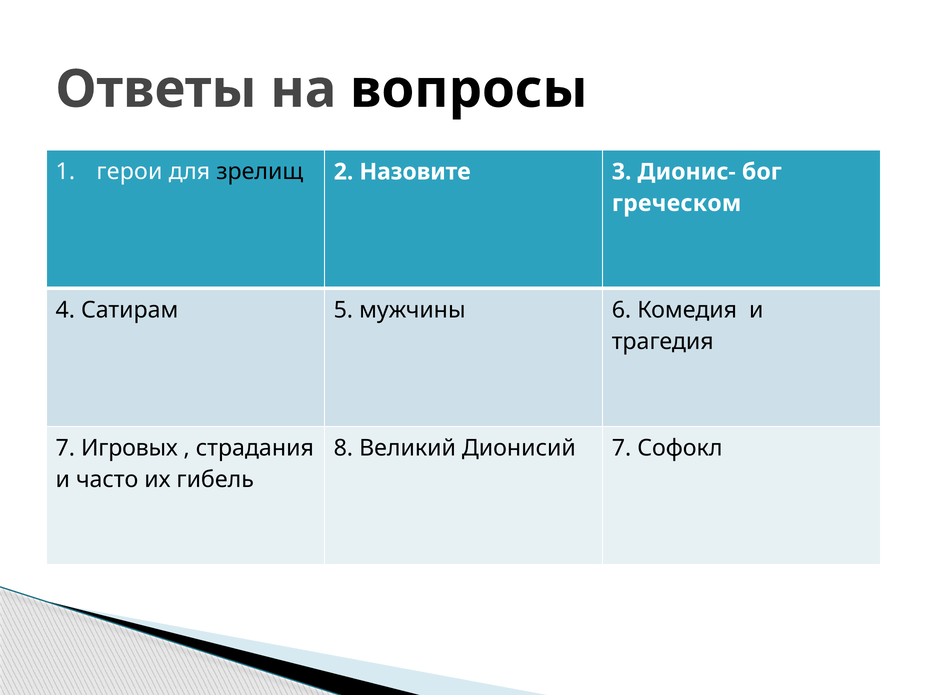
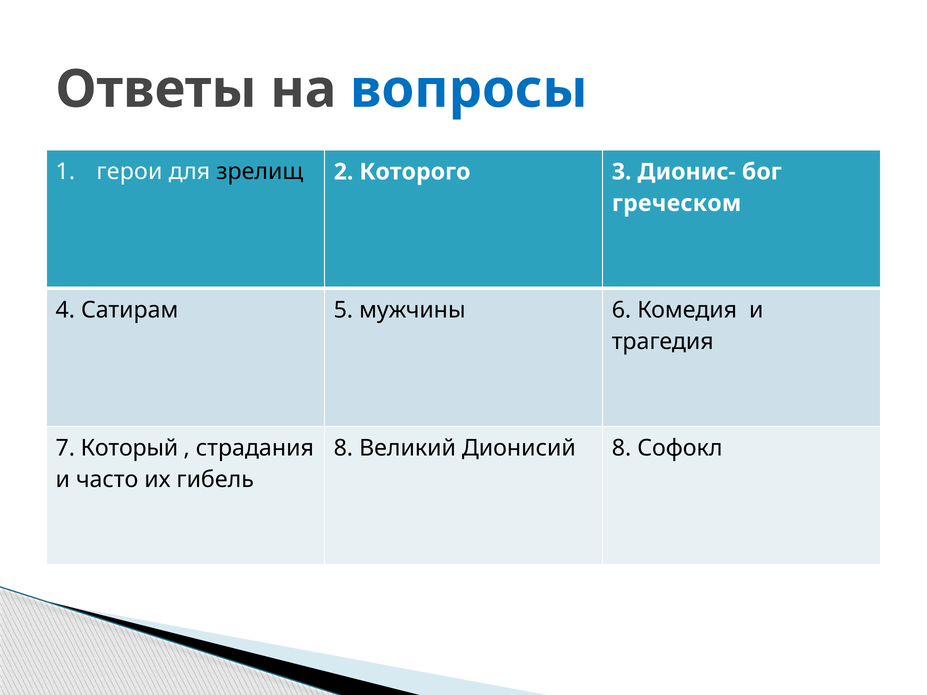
вопросы colour: black -> blue (469, 89)
Назовите: Назовите -> Которого (415, 172)
Игровых: Игровых -> Который (129, 448)
Дионисий 7: 7 -> 8 (622, 448)
